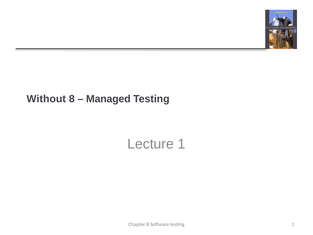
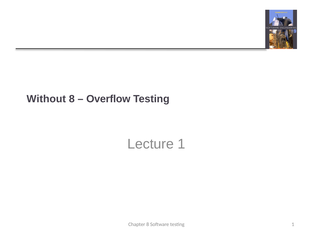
Managed: Managed -> Overflow (108, 99)
